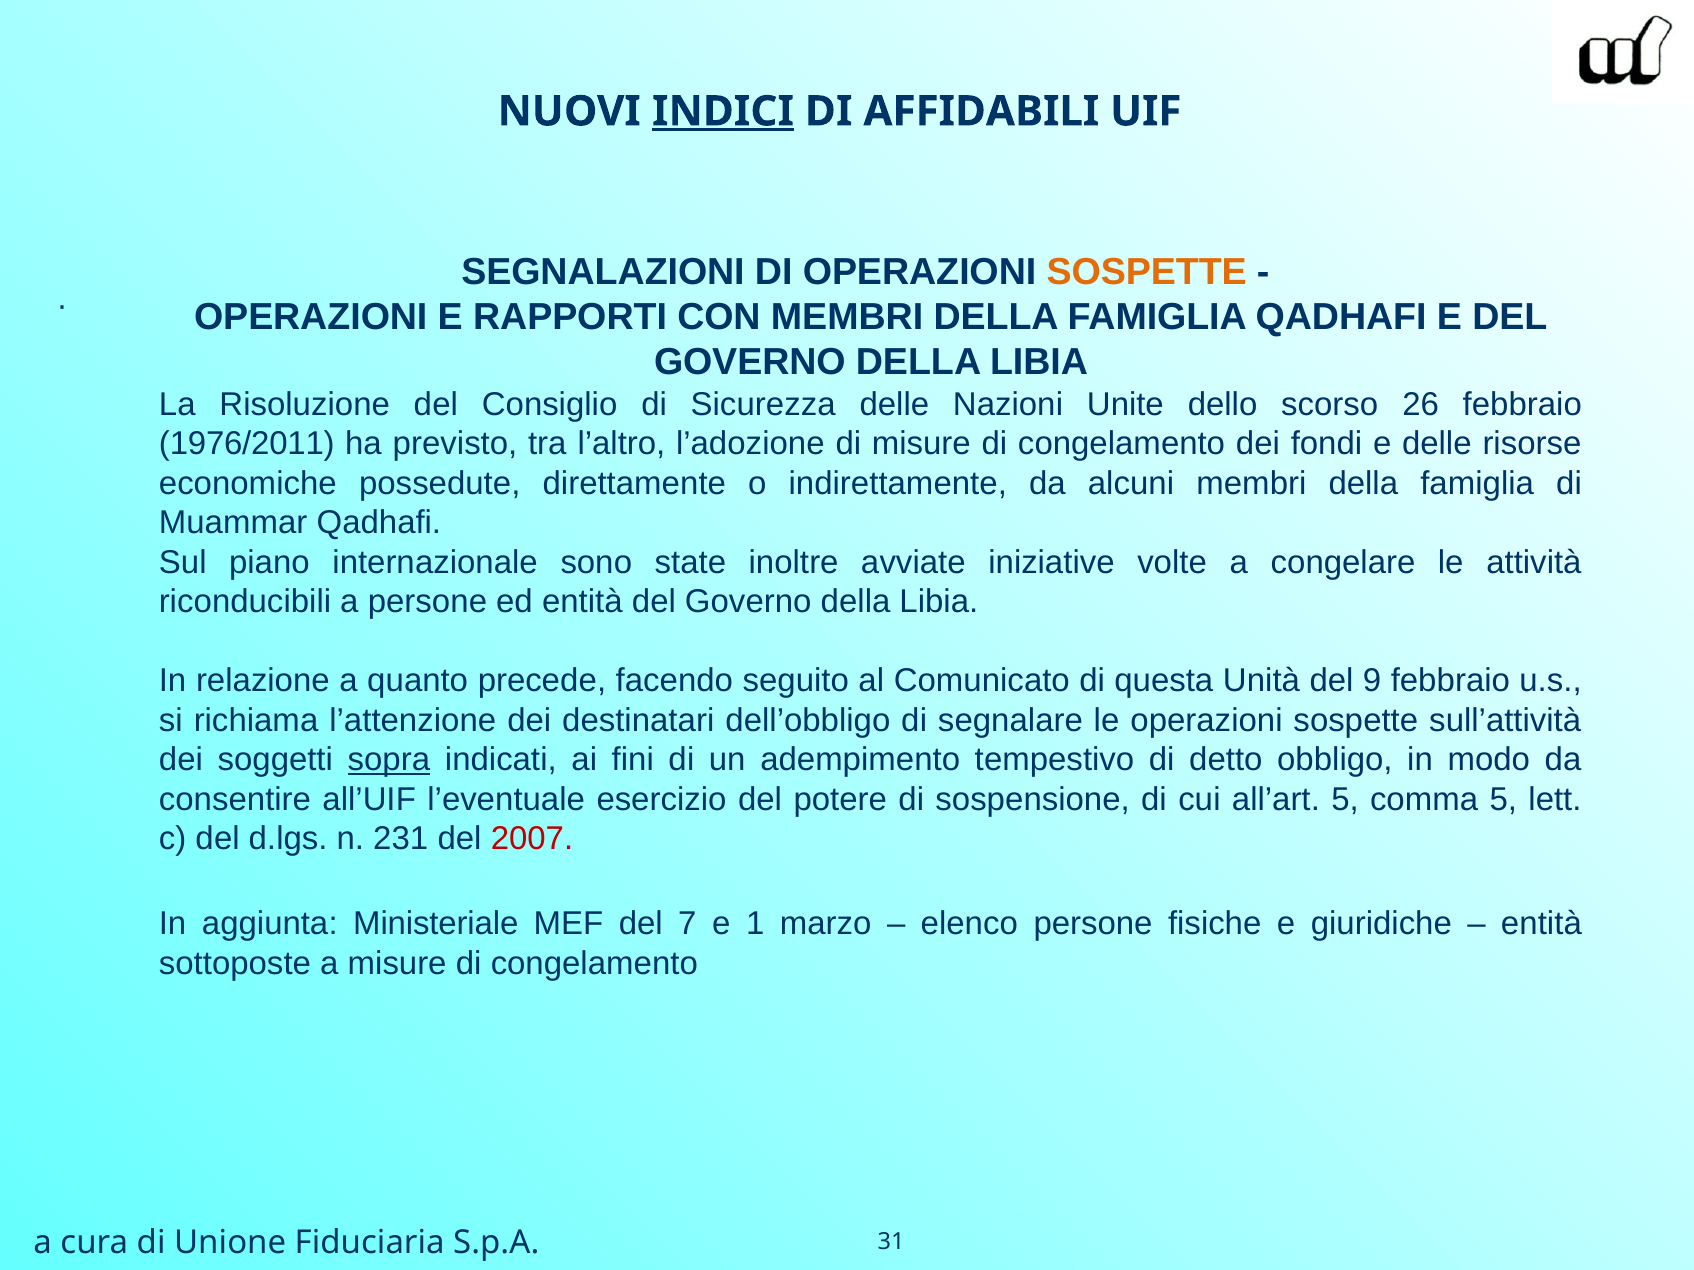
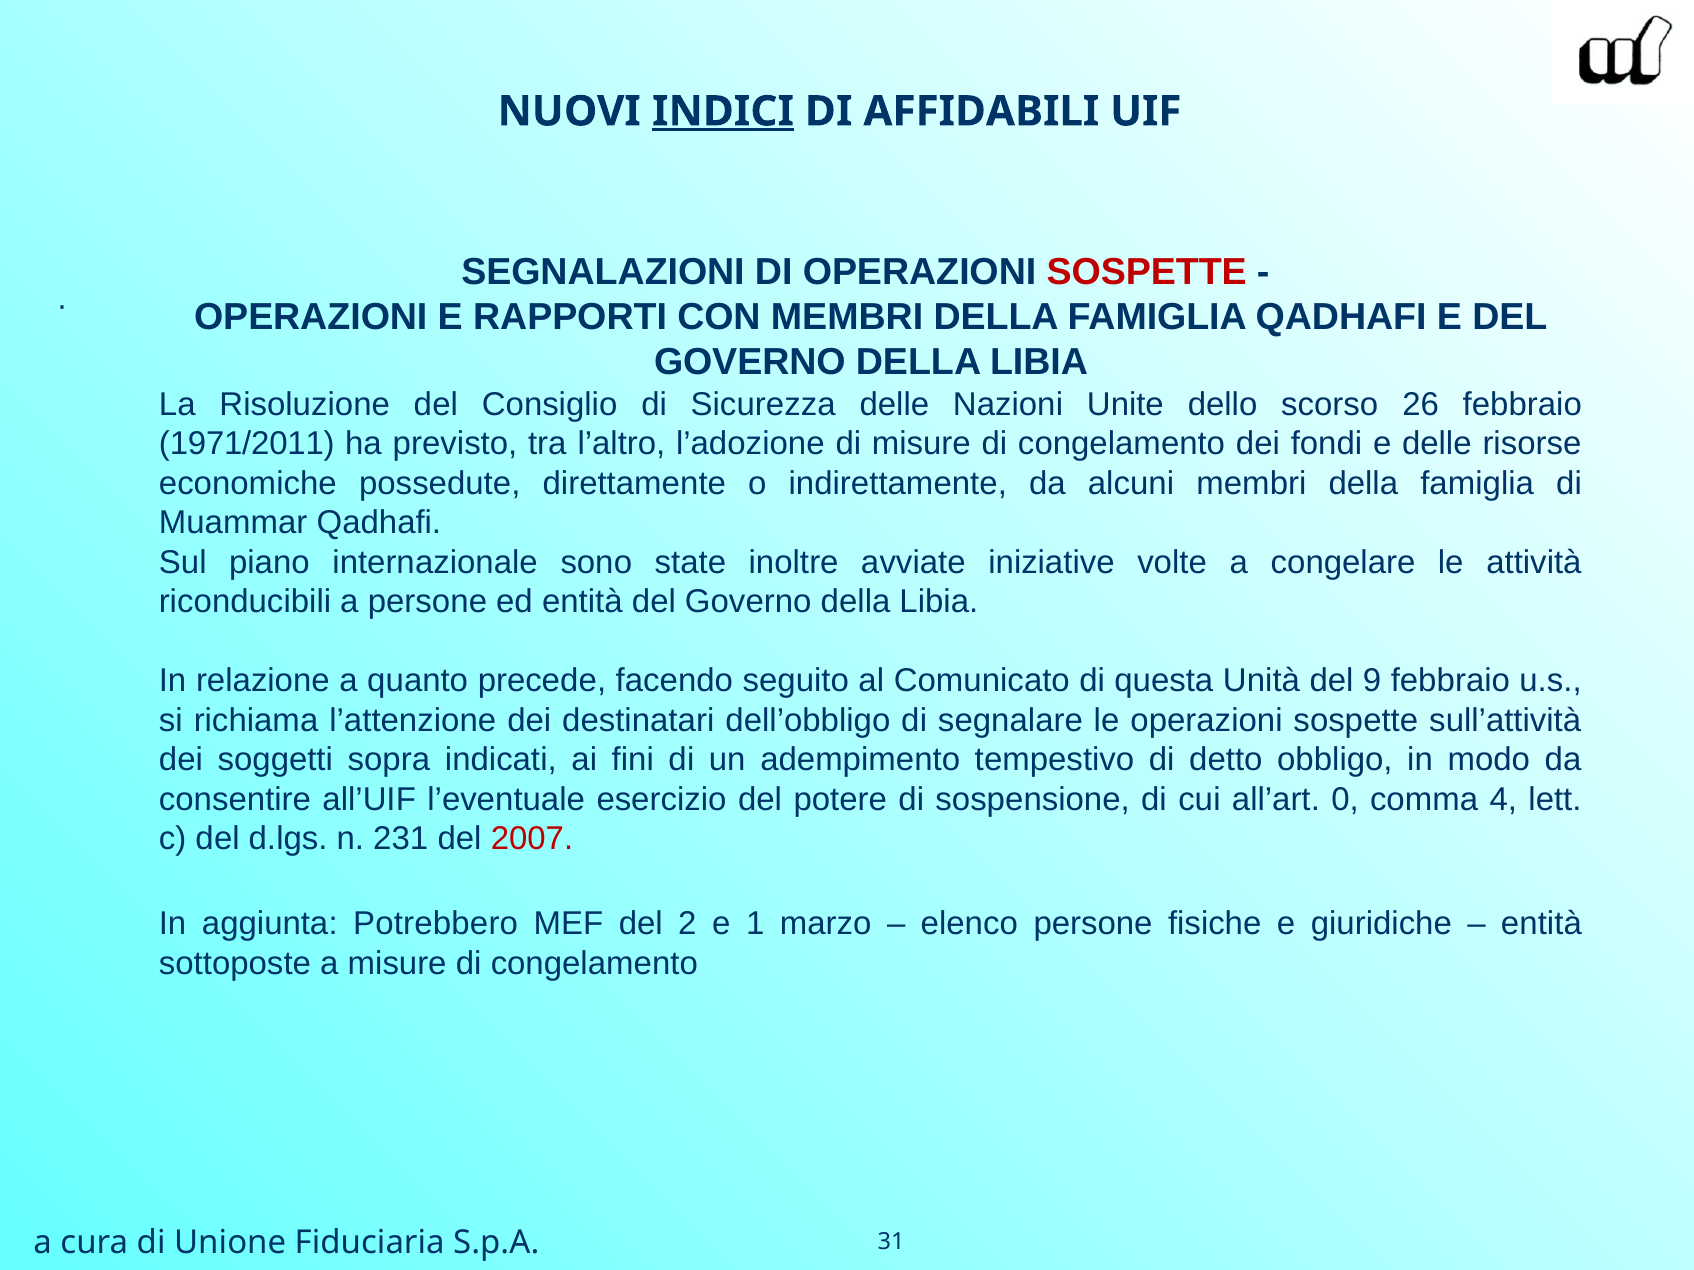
SOSPETTE colour: orange -> red (1147, 272)
1976/2011: 1976/2011 -> 1971/2011 (247, 444)
sopra underline: present -> none (389, 760)
all’art 5: 5 -> 0 (1345, 800)
comma 5: 5 -> 4 (1503, 800)
Ministeriale: Ministeriale -> Potrebbero (436, 924)
7: 7 -> 2 (687, 924)
